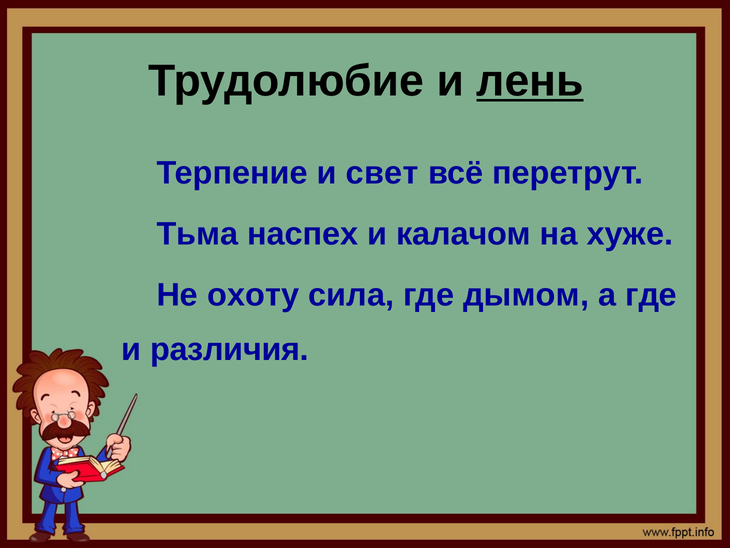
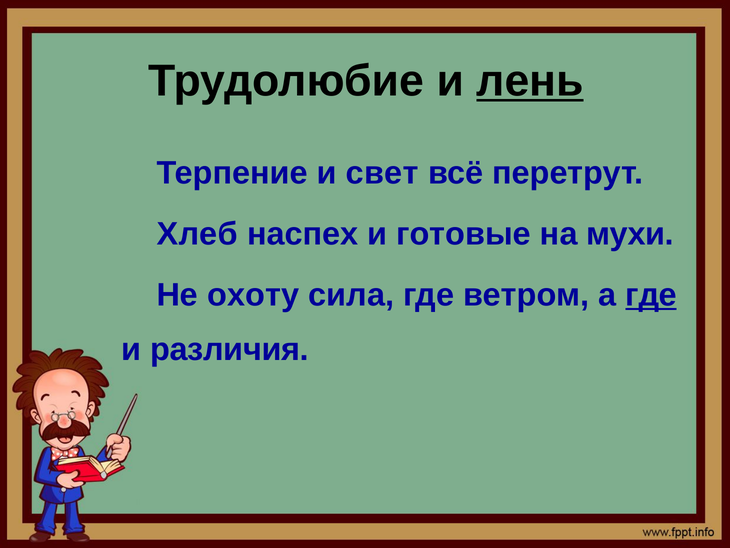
Тьма: Тьма -> Хлеб (197, 234)
калачом: калачом -> готовые (463, 234)
хуже: хуже -> мухи (630, 234)
дымом: дымом -> ветром (526, 295)
где underline: none -> present (651, 295)
